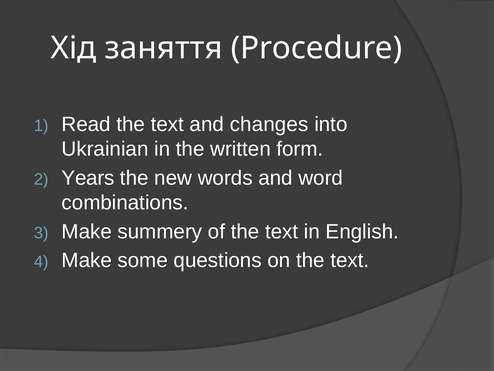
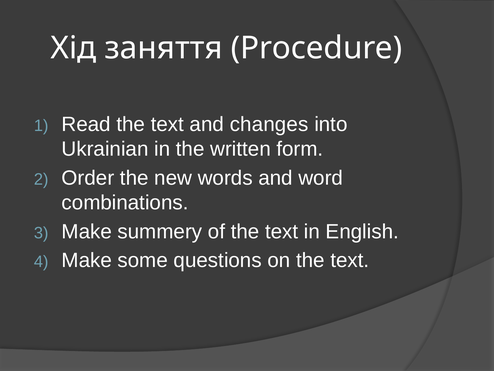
Years: Years -> Order (88, 178)
